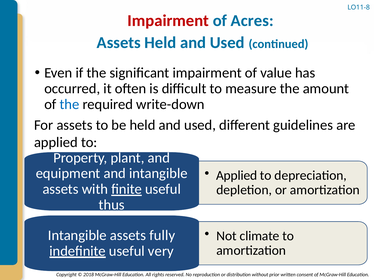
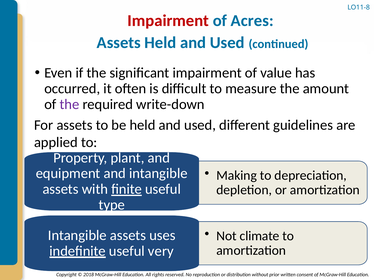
the colour: blue -> purple (69, 104)
Applied: Applied -> Making (237, 176)
thus: thus -> type (112, 205)
fully: fully -> uses (162, 236)
